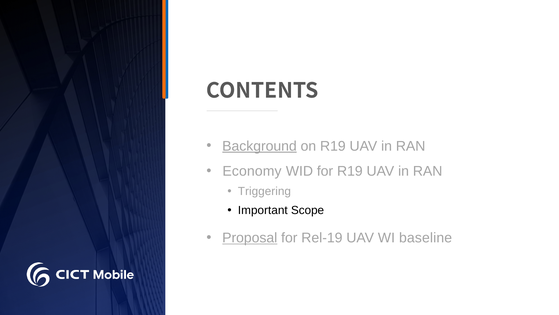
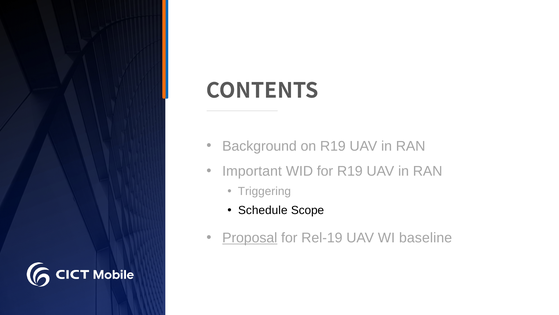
Background underline: present -> none (259, 146)
Economy: Economy -> Important (252, 171)
Important: Important -> Schedule (263, 210)
